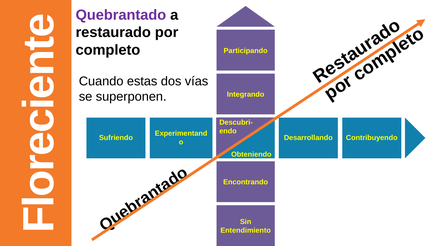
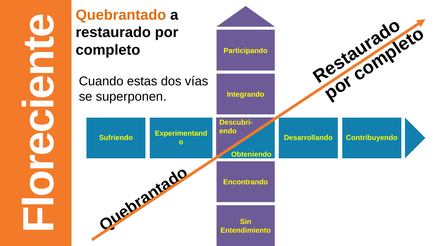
Quebrantado colour: purple -> orange (121, 15)
